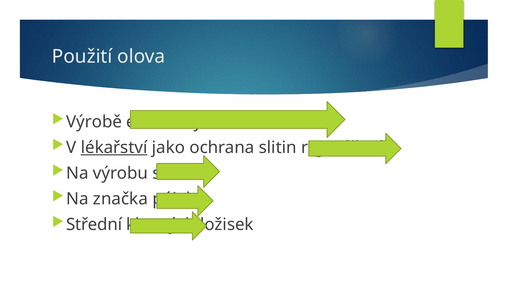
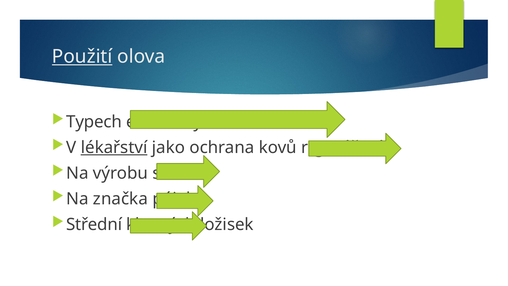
Použití underline: none -> present (82, 57)
Výrobě: Výrobě -> Typech (94, 122)
slitin: slitin -> kovů (278, 147)
